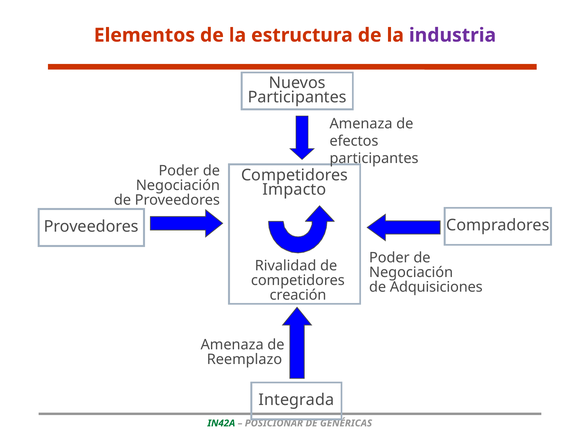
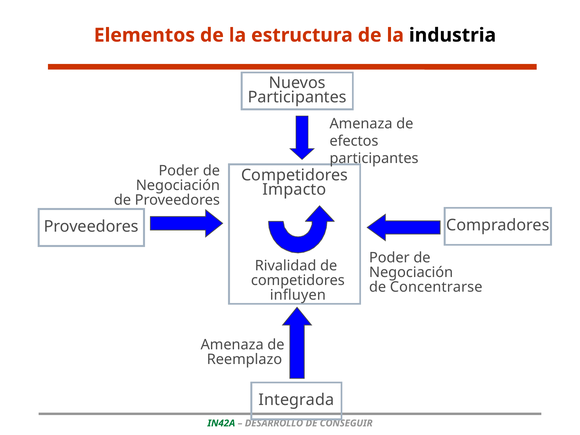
industria colour: purple -> black (453, 35)
Adquisiciones: Adquisiciones -> Concentrarse (436, 287)
creación: creación -> influyen (298, 295)
POSICIONAR: POSICIONAR -> DESARROLLO (274, 423)
GENÉRICAS: GENÉRICAS -> CONSEGUIR (346, 423)
